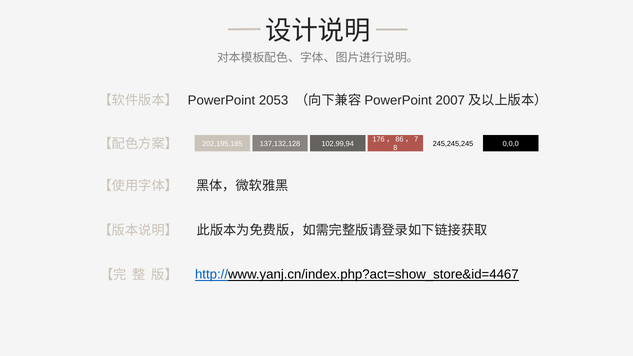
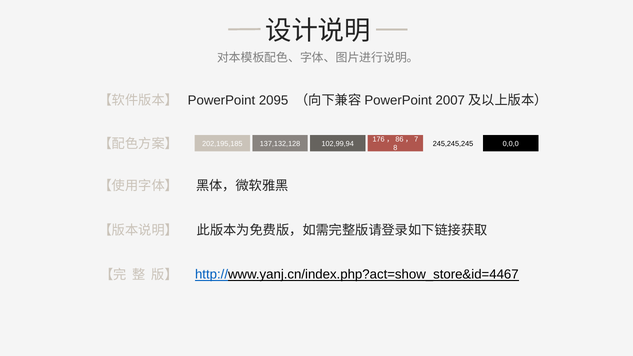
2053: 2053 -> 2095 (274, 100)
